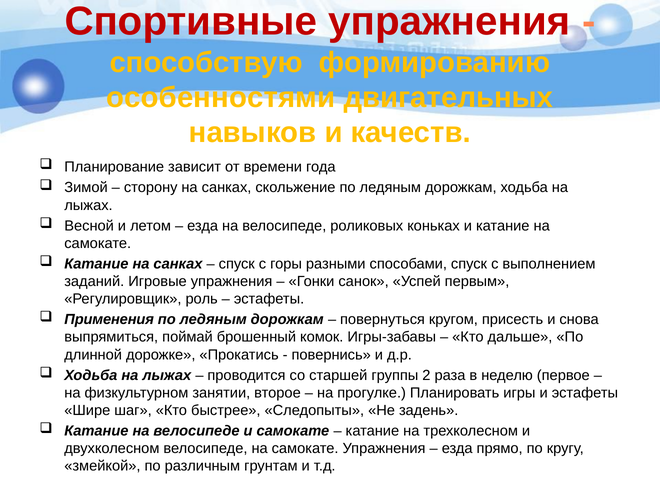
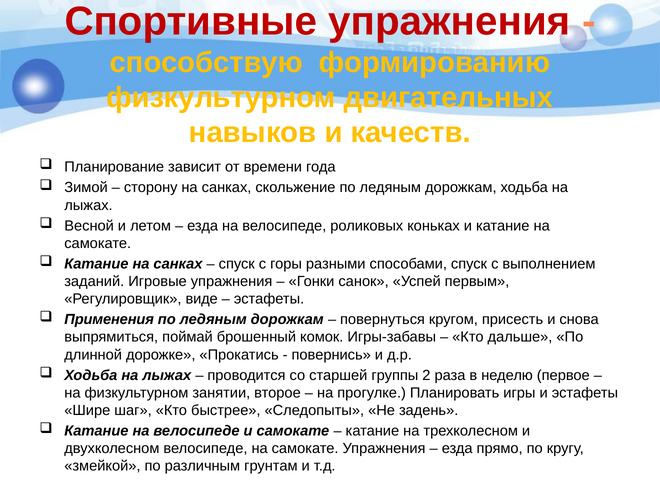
особенностями: особенностями -> физкультурном (221, 98)
роль: роль -> виде (202, 299)
